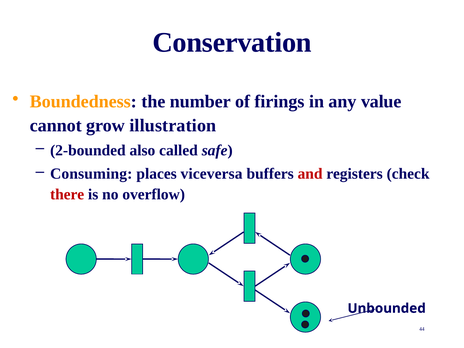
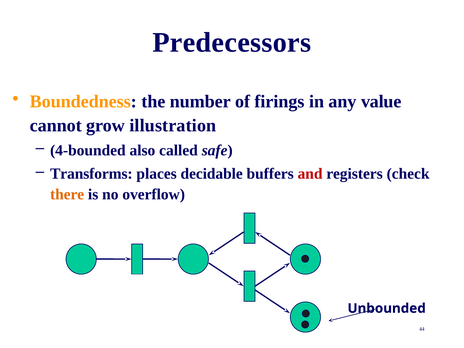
Conservation: Conservation -> Predecessors (232, 43)
2-bounded: 2-bounded -> 4-bounded (88, 150)
Consuming: Consuming -> Transforms (91, 174)
viceversa: viceversa -> decidable (212, 174)
there colour: red -> orange (67, 194)
